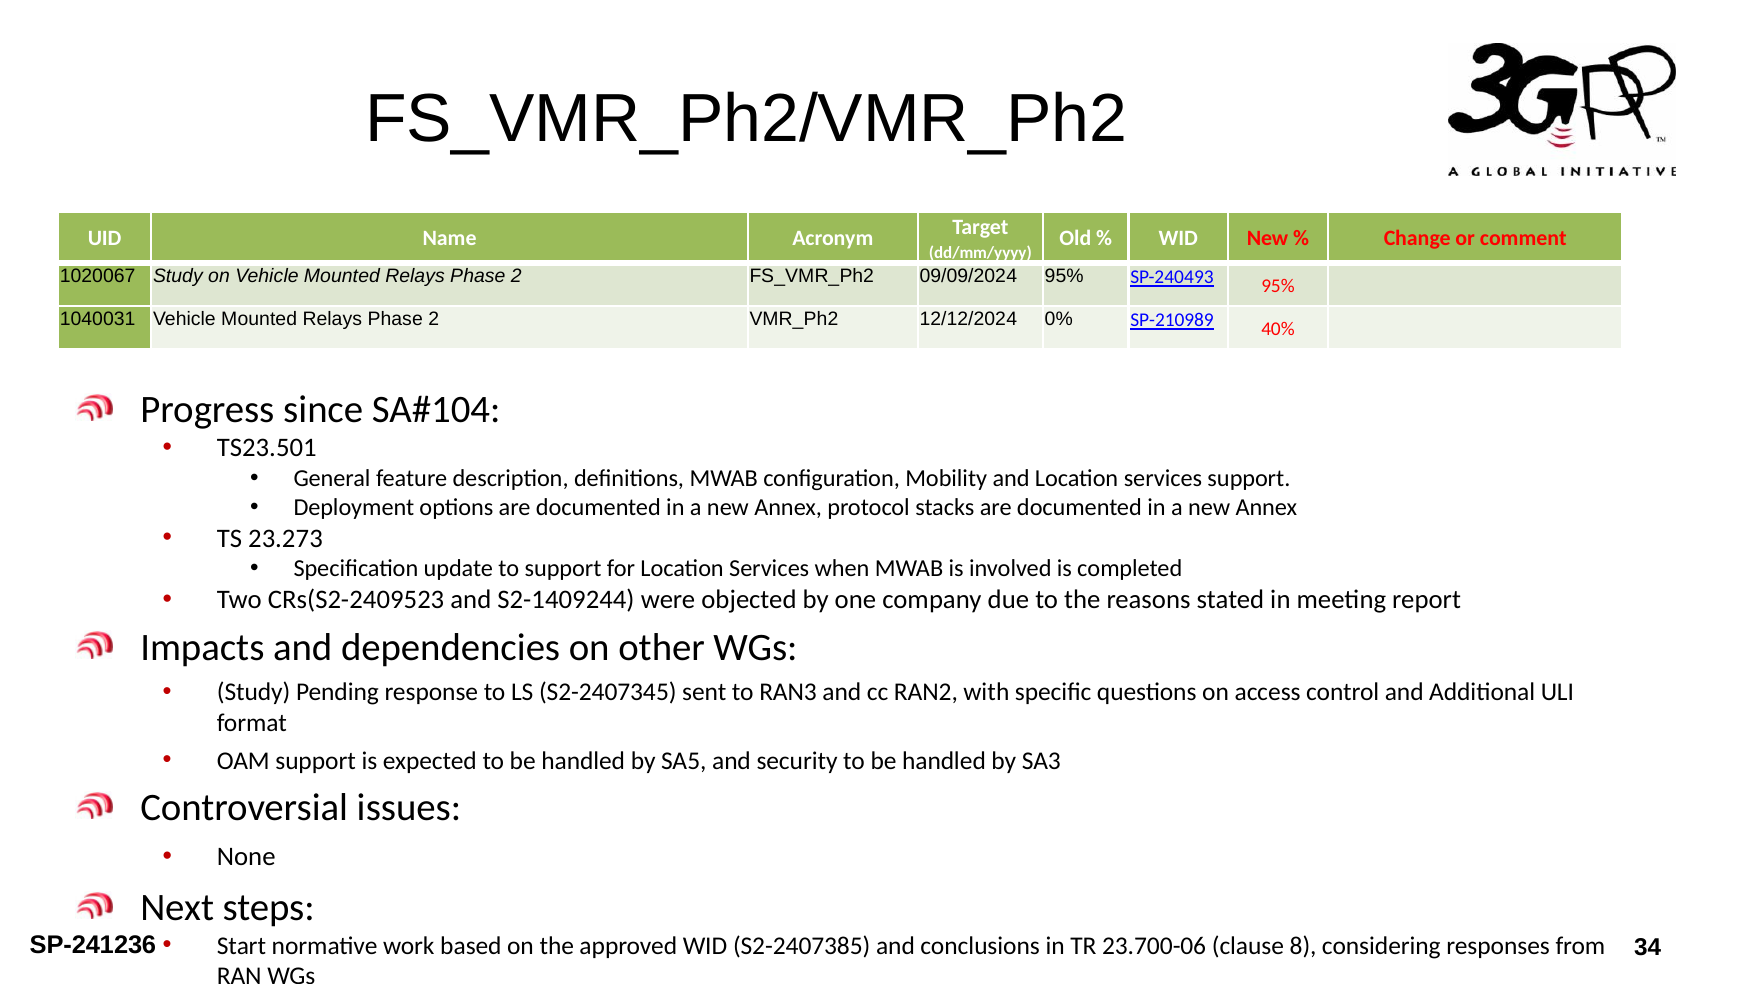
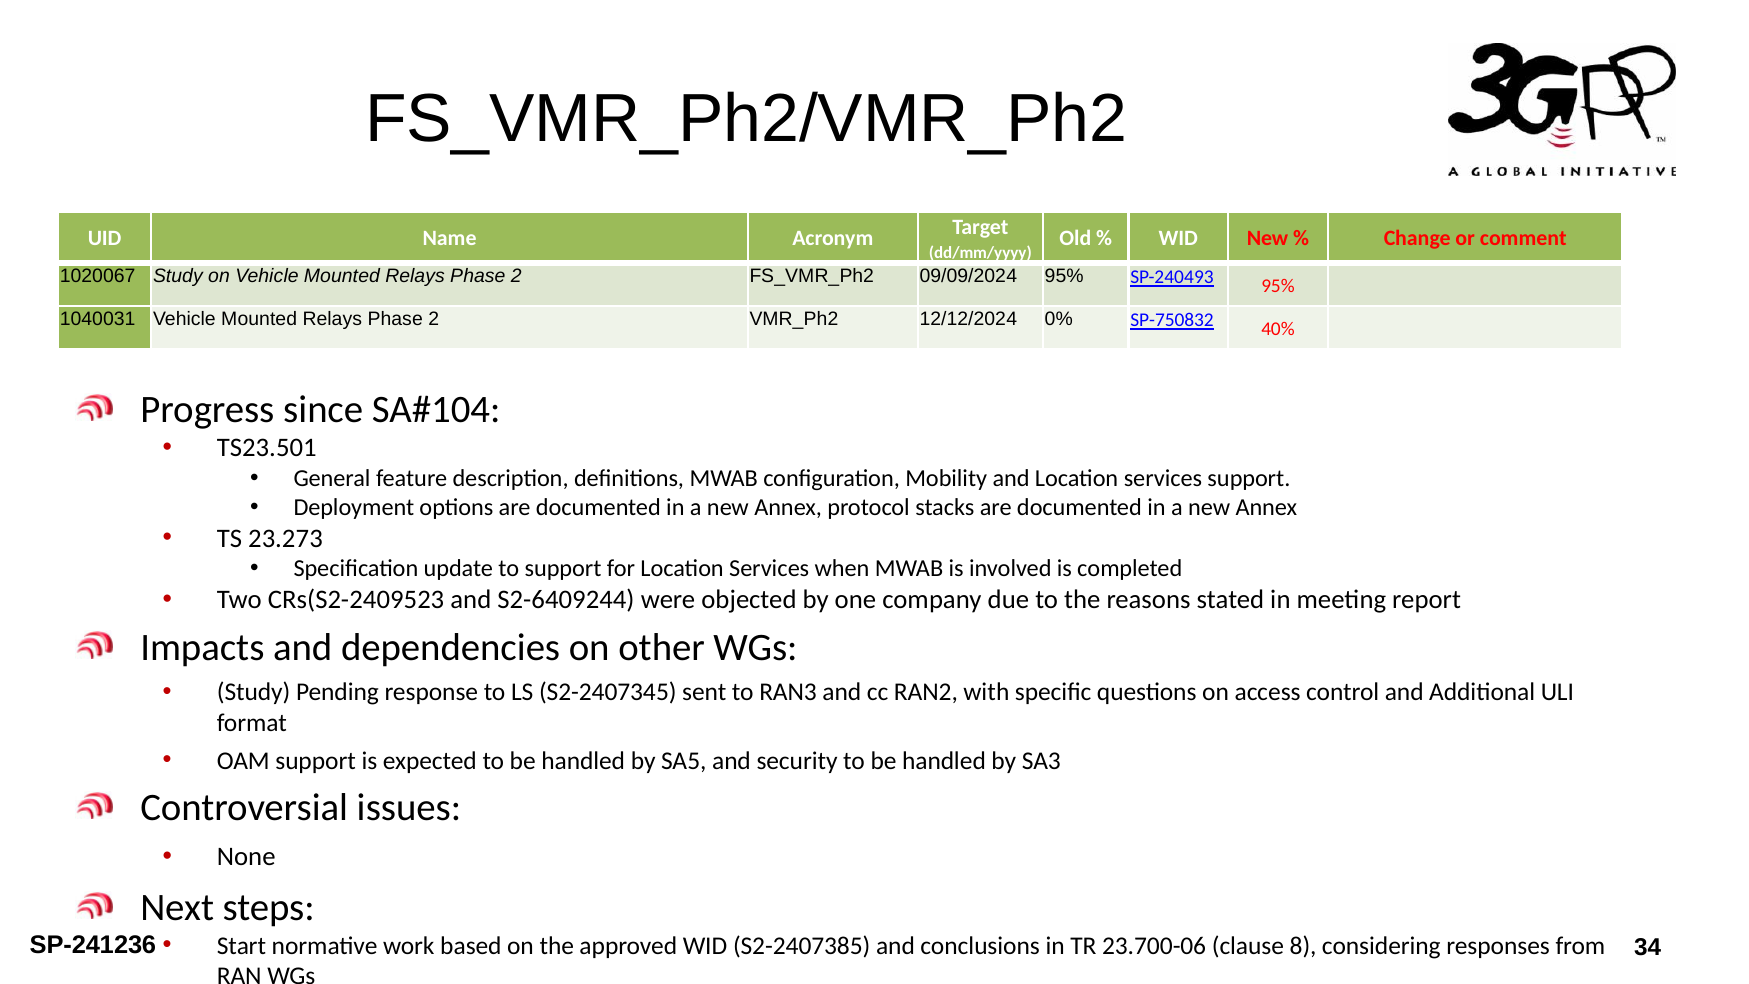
SP-210989: SP-210989 -> SP-750832 (1172, 320)
S2-1409244: S2-1409244 -> S2-6409244 (566, 600)
